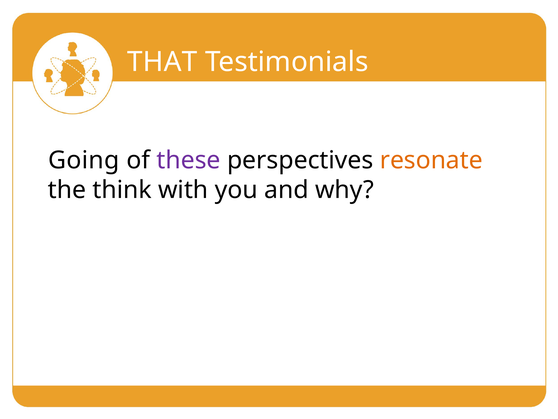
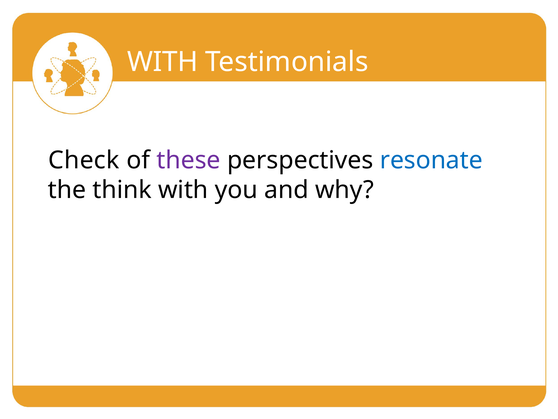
THAT: THAT -> WITH (163, 62)
Going: Going -> Check (84, 160)
resonate colour: orange -> blue (431, 160)
